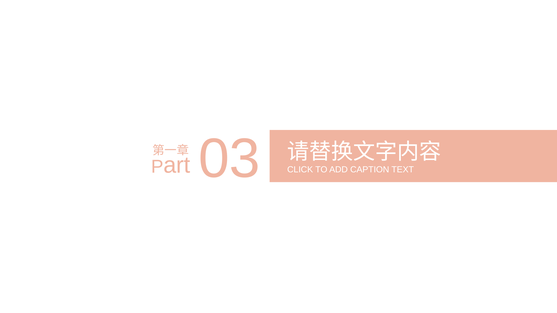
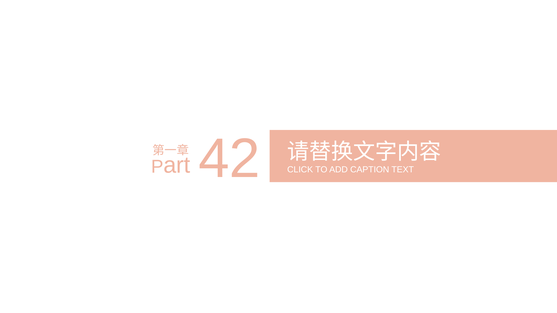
03: 03 -> 42 (229, 159)
